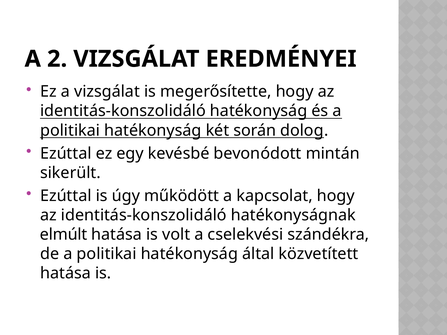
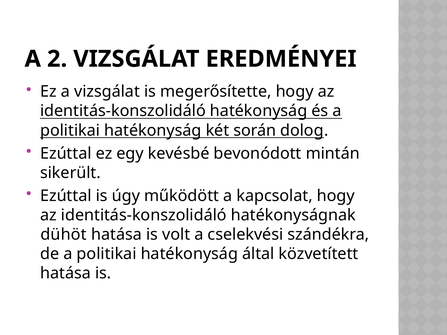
elmúlt: elmúlt -> dühöt (64, 235)
